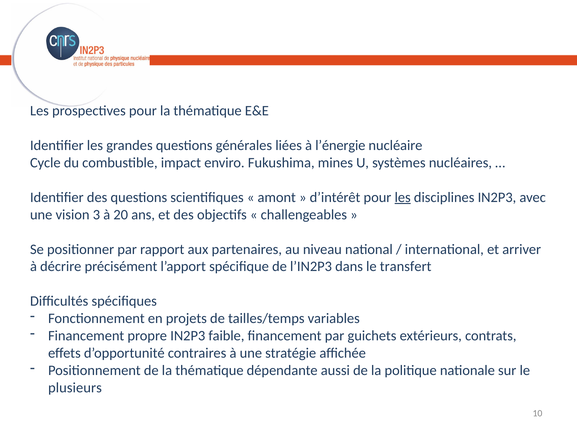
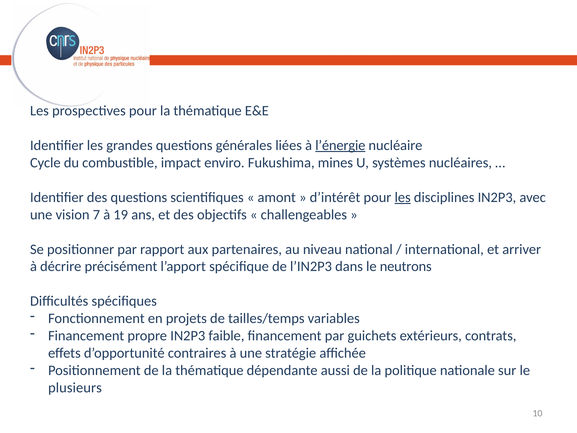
l’énergie underline: none -> present (340, 145)
3: 3 -> 7 (96, 214)
20: 20 -> 19 (121, 214)
transfert: transfert -> neutrons (406, 266)
